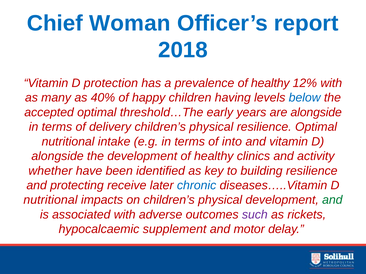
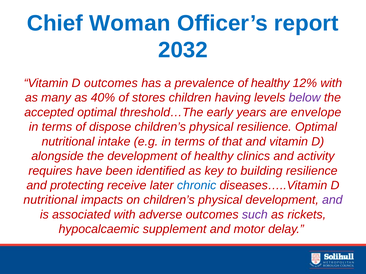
2018: 2018 -> 2032 (183, 50)
D protection: protection -> outcomes (111, 83)
happy: happy -> stores (149, 98)
below colour: blue -> purple (305, 98)
are alongside: alongside -> envelope (316, 112)
delivery: delivery -> dispose (110, 127)
into: into -> that (232, 142)
whether: whether -> requires (50, 171)
and colour: green -> purple (332, 200)
